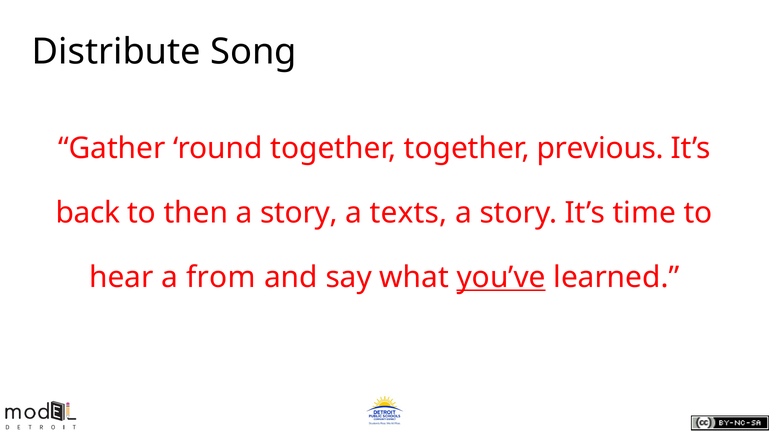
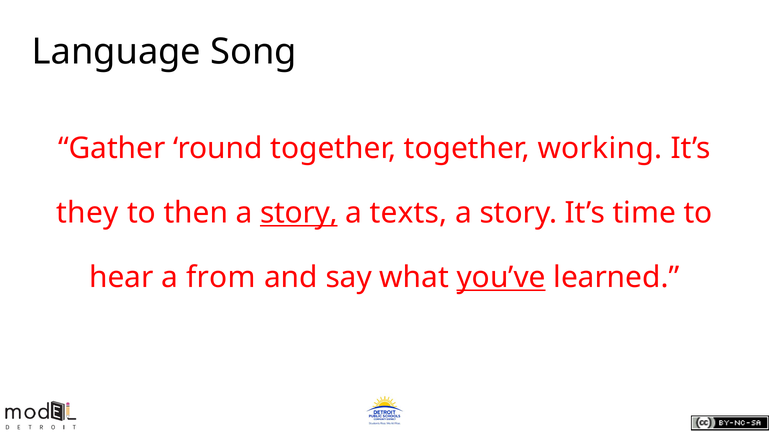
Distribute: Distribute -> Language (116, 52)
previous: previous -> working (600, 149)
back: back -> they (88, 213)
story underline: none -> present (299, 213)
